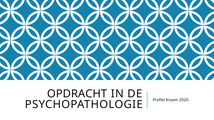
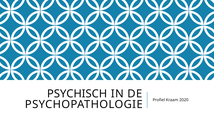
OPDRACHT: OPDRACHT -> PSYCHISCH (77, 94)
